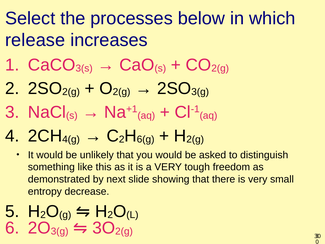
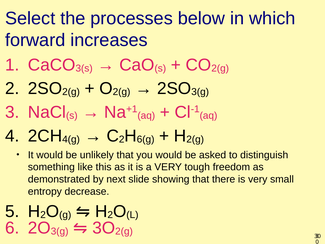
release: release -> forward (35, 40)
